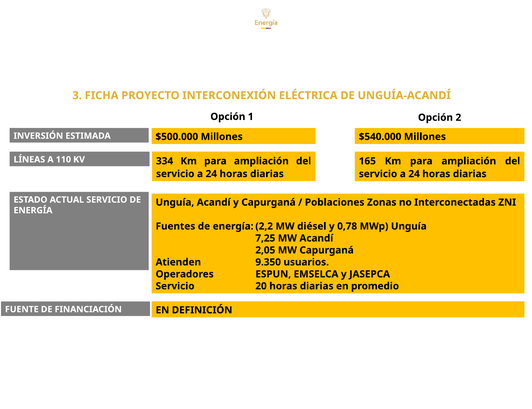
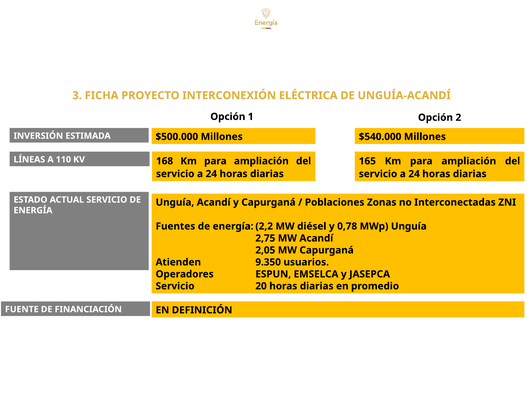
334: 334 -> 168 (165, 161)
7,25: 7,25 -> 2,75 (265, 238)
